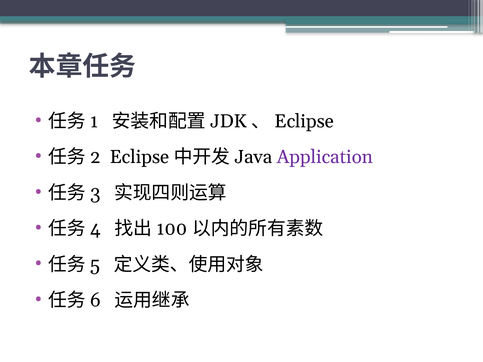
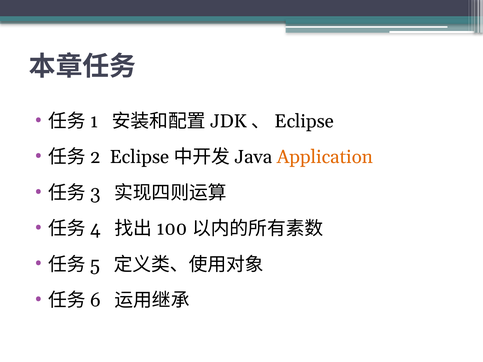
Application colour: purple -> orange (325, 157)
